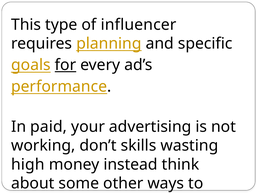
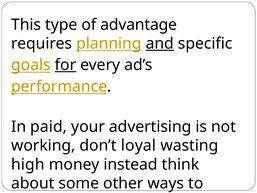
influencer: influencer -> advantage (139, 25)
and underline: none -> present (160, 43)
skills: skills -> loyal (138, 145)
